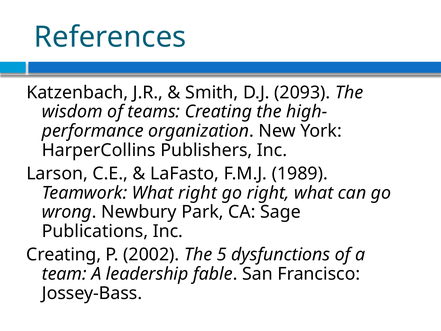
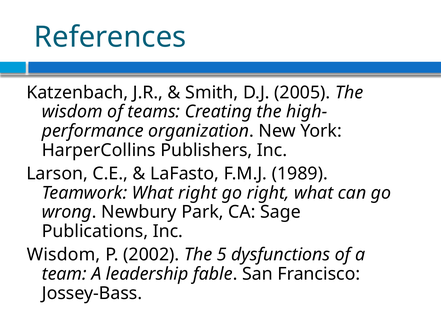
2093: 2093 -> 2005 (302, 93)
Creating: Creating -> Wisdom (64, 255)
